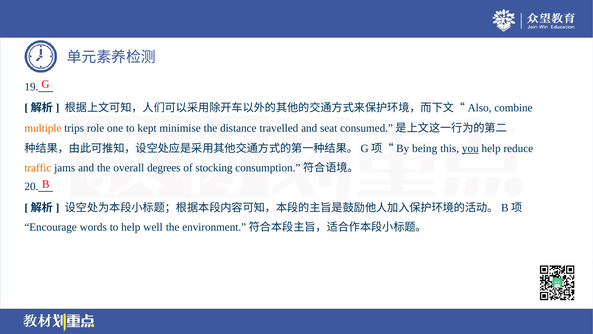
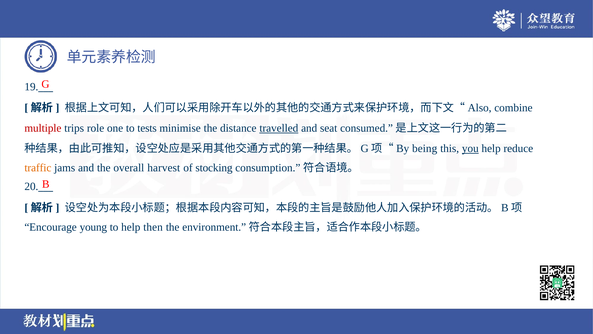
multiple colour: orange -> red (43, 128)
kept: kept -> tests (147, 128)
travelled underline: none -> present (279, 128)
degrees: degrees -> harvest (164, 167)
words: words -> young (93, 227)
well: well -> then (153, 227)
